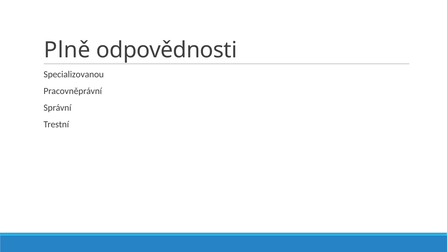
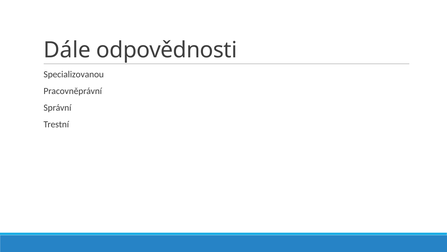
Plně: Plně -> Dále (67, 50)
